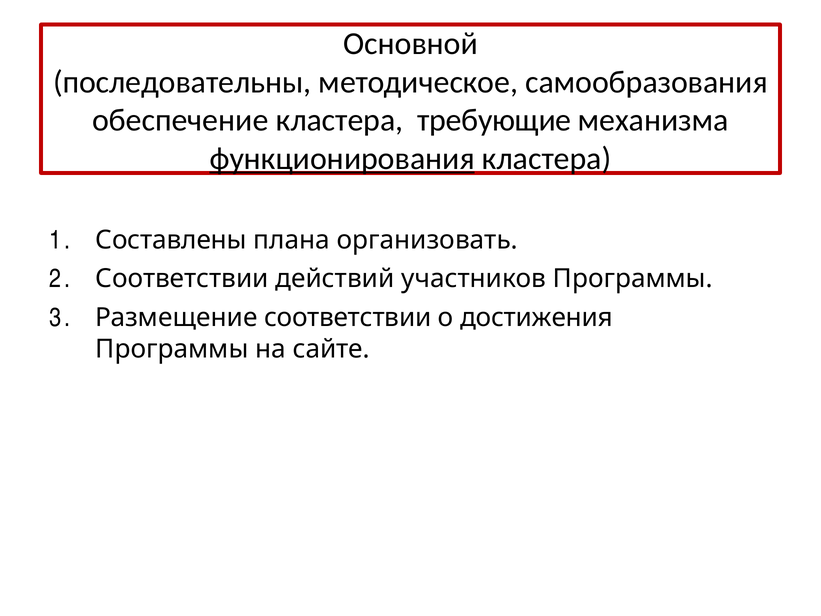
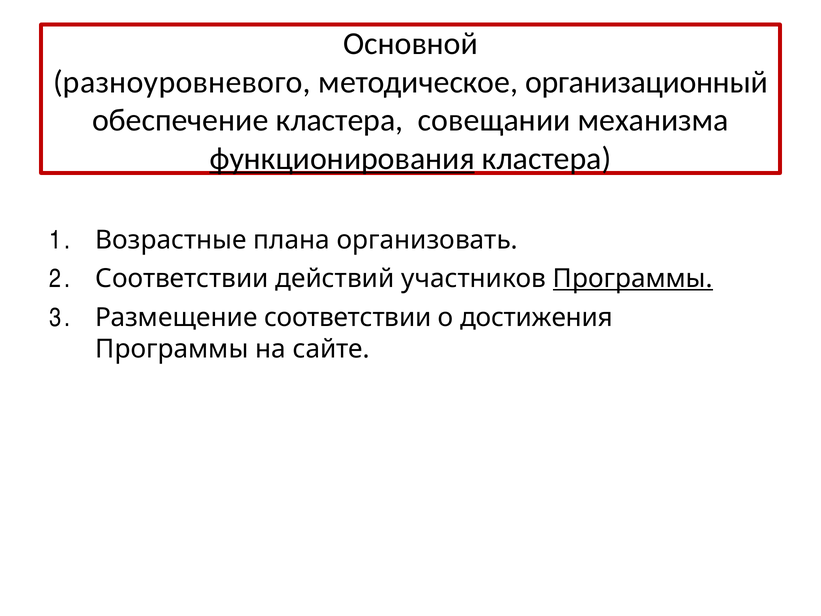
последовательны: последовательны -> разноуровневого (182, 82)
самообразования: самообразования -> организационный (647, 82)
требующие: требующие -> совещании (494, 120)
Составлены: Составлены -> Возрастные (171, 240)
Программы underline: none -> present (633, 279)
